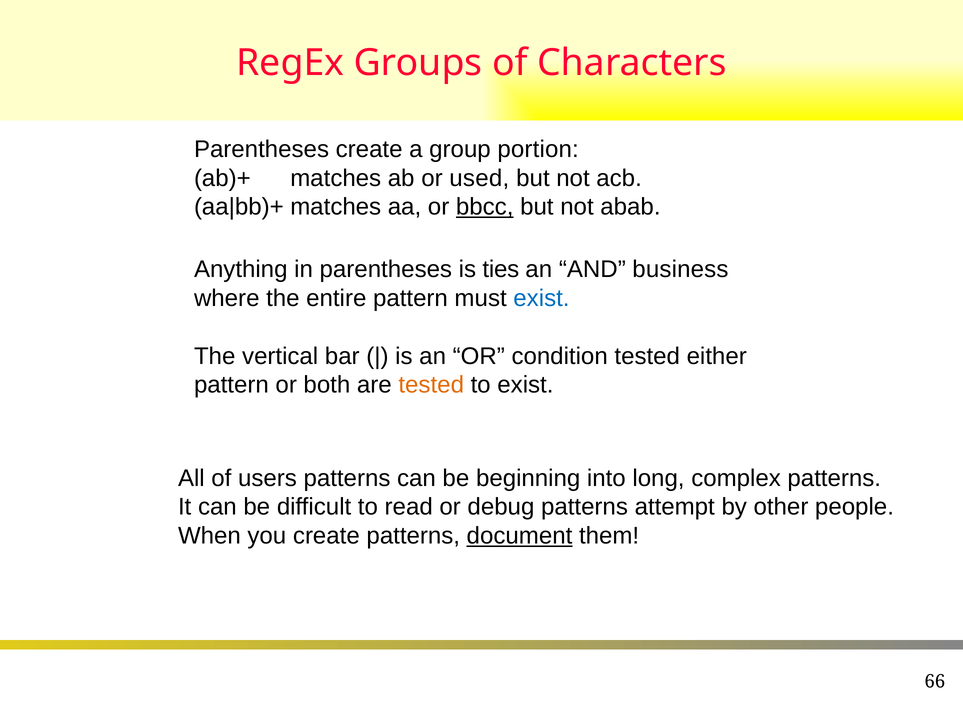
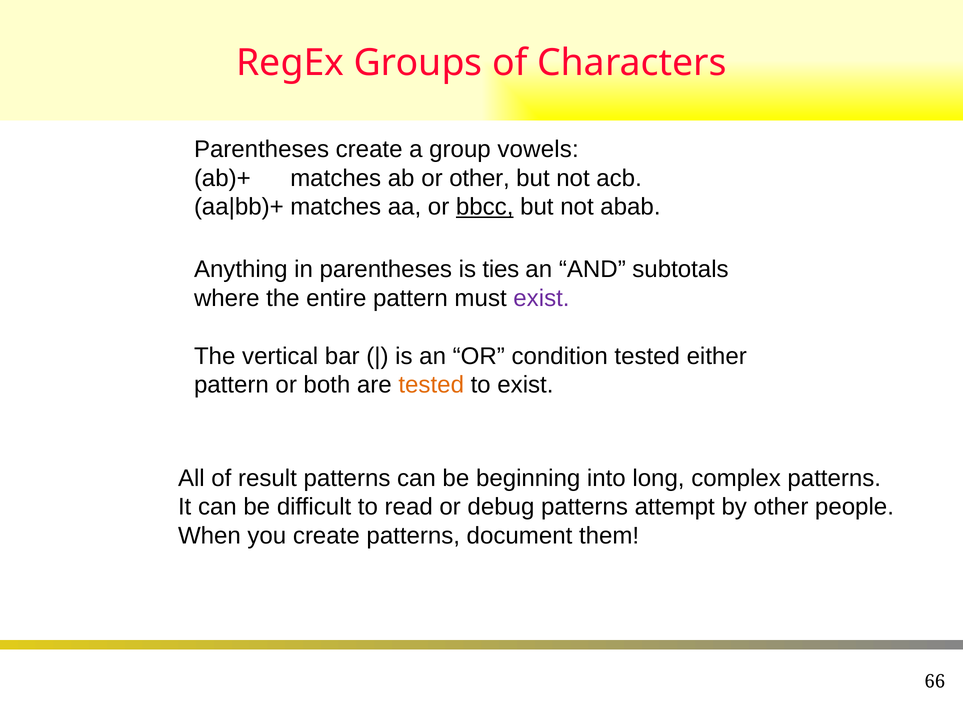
portion: portion -> vowels (538, 149)
or used: used -> other (480, 178)
business: business -> subtotals (680, 270)
exist colour: blue -> purple (541, 299)
users: users -> result (267, 478)
document underline: present -> none (520, 536)
